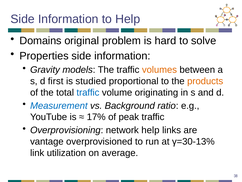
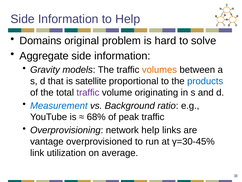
Properties: Properties -> Aggregate (44, 56)
first: first -> that (56, 81)
studied: studied -> satellite (91, 81)
products colour: orange -> blue (205, 81)
traffic colour: blue -> purple (88, 92)
17%: 17% -> 68% (96, 117)
γ=30-13%: γ=30-13% -> γ=30-45% (193, 141)
